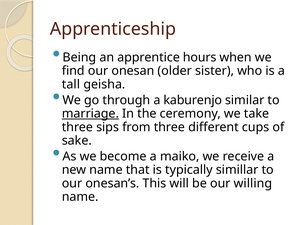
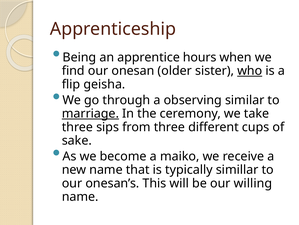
who underline: none -> present (250, 71)
tall: tall -> flip (71, 84)
kaburenjo: kaburenjo -> observing (193, 100)
